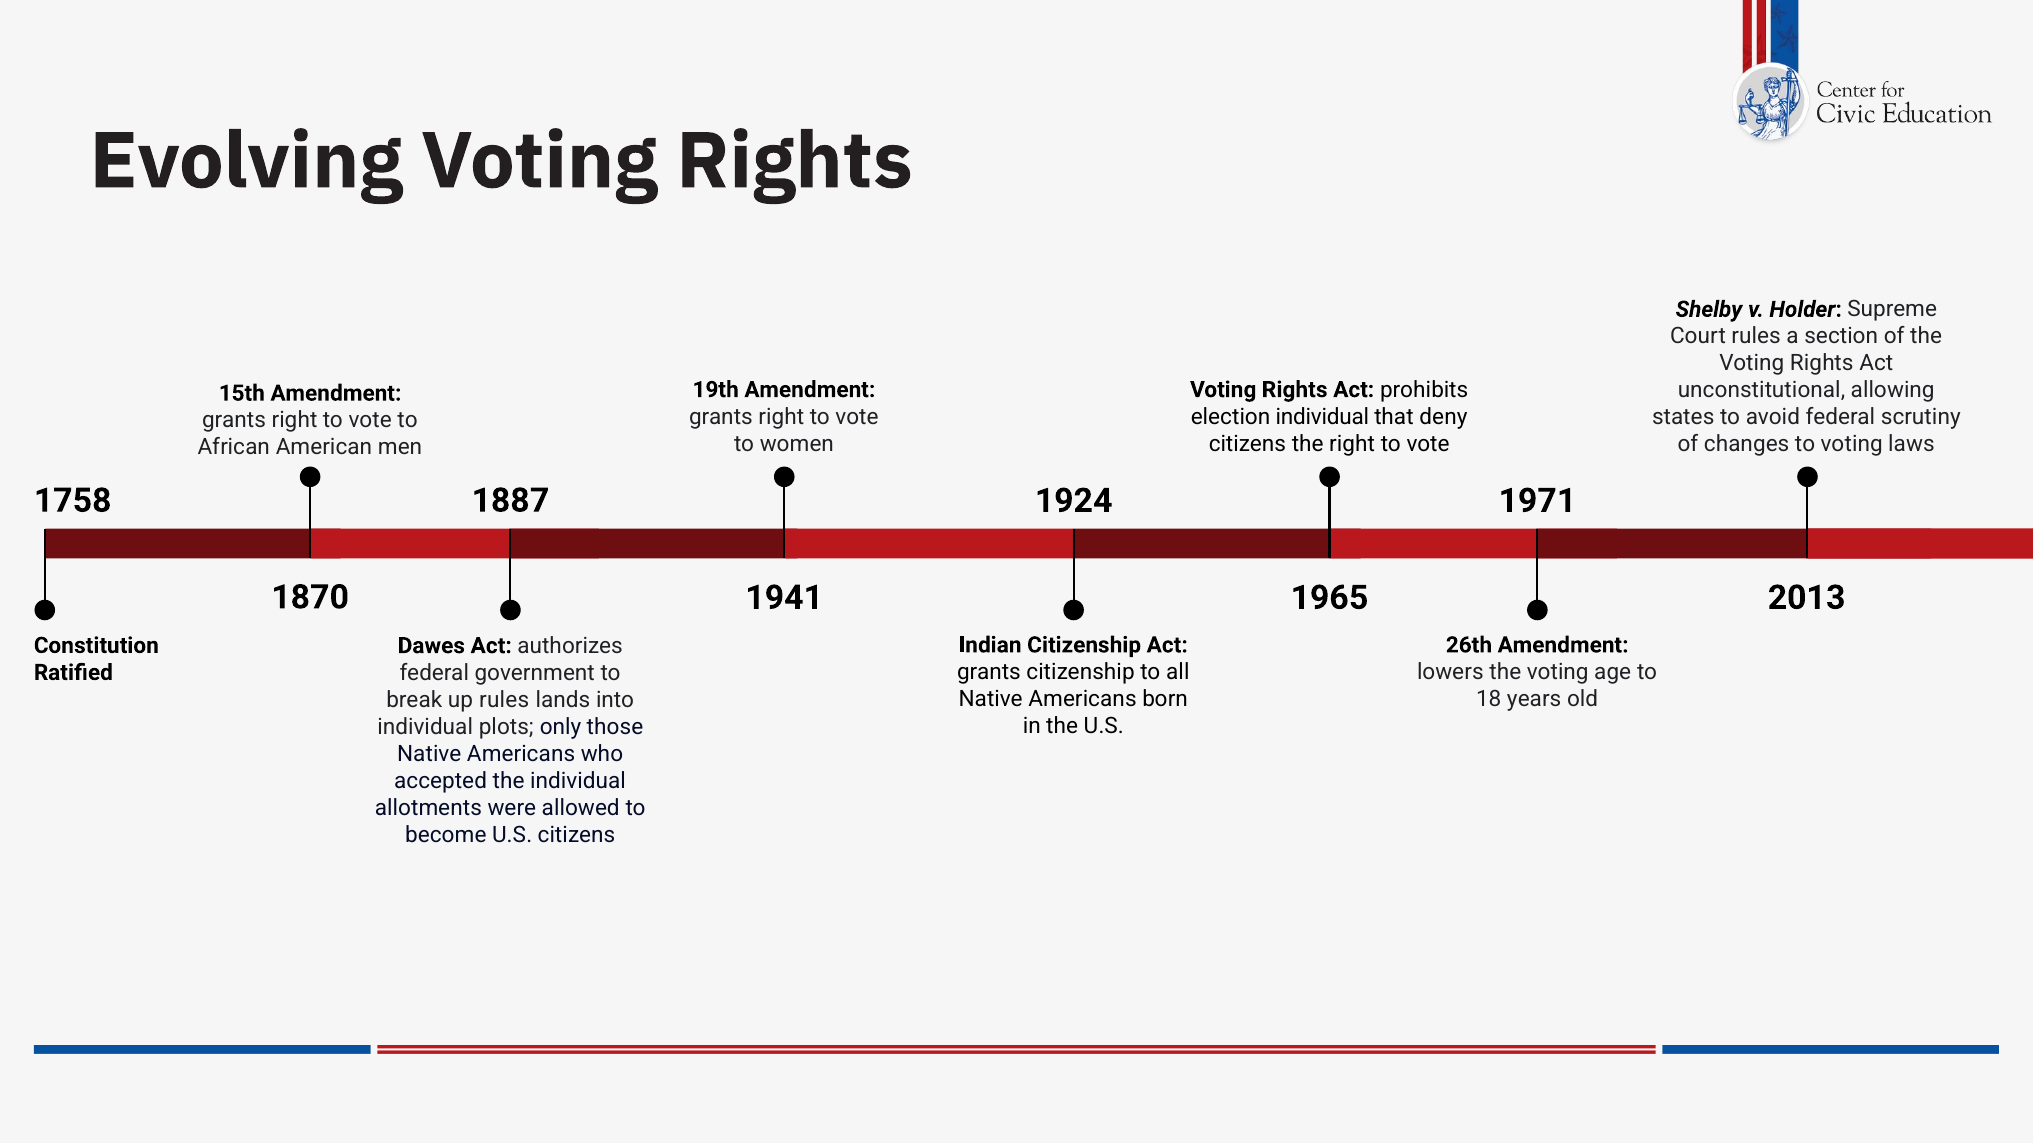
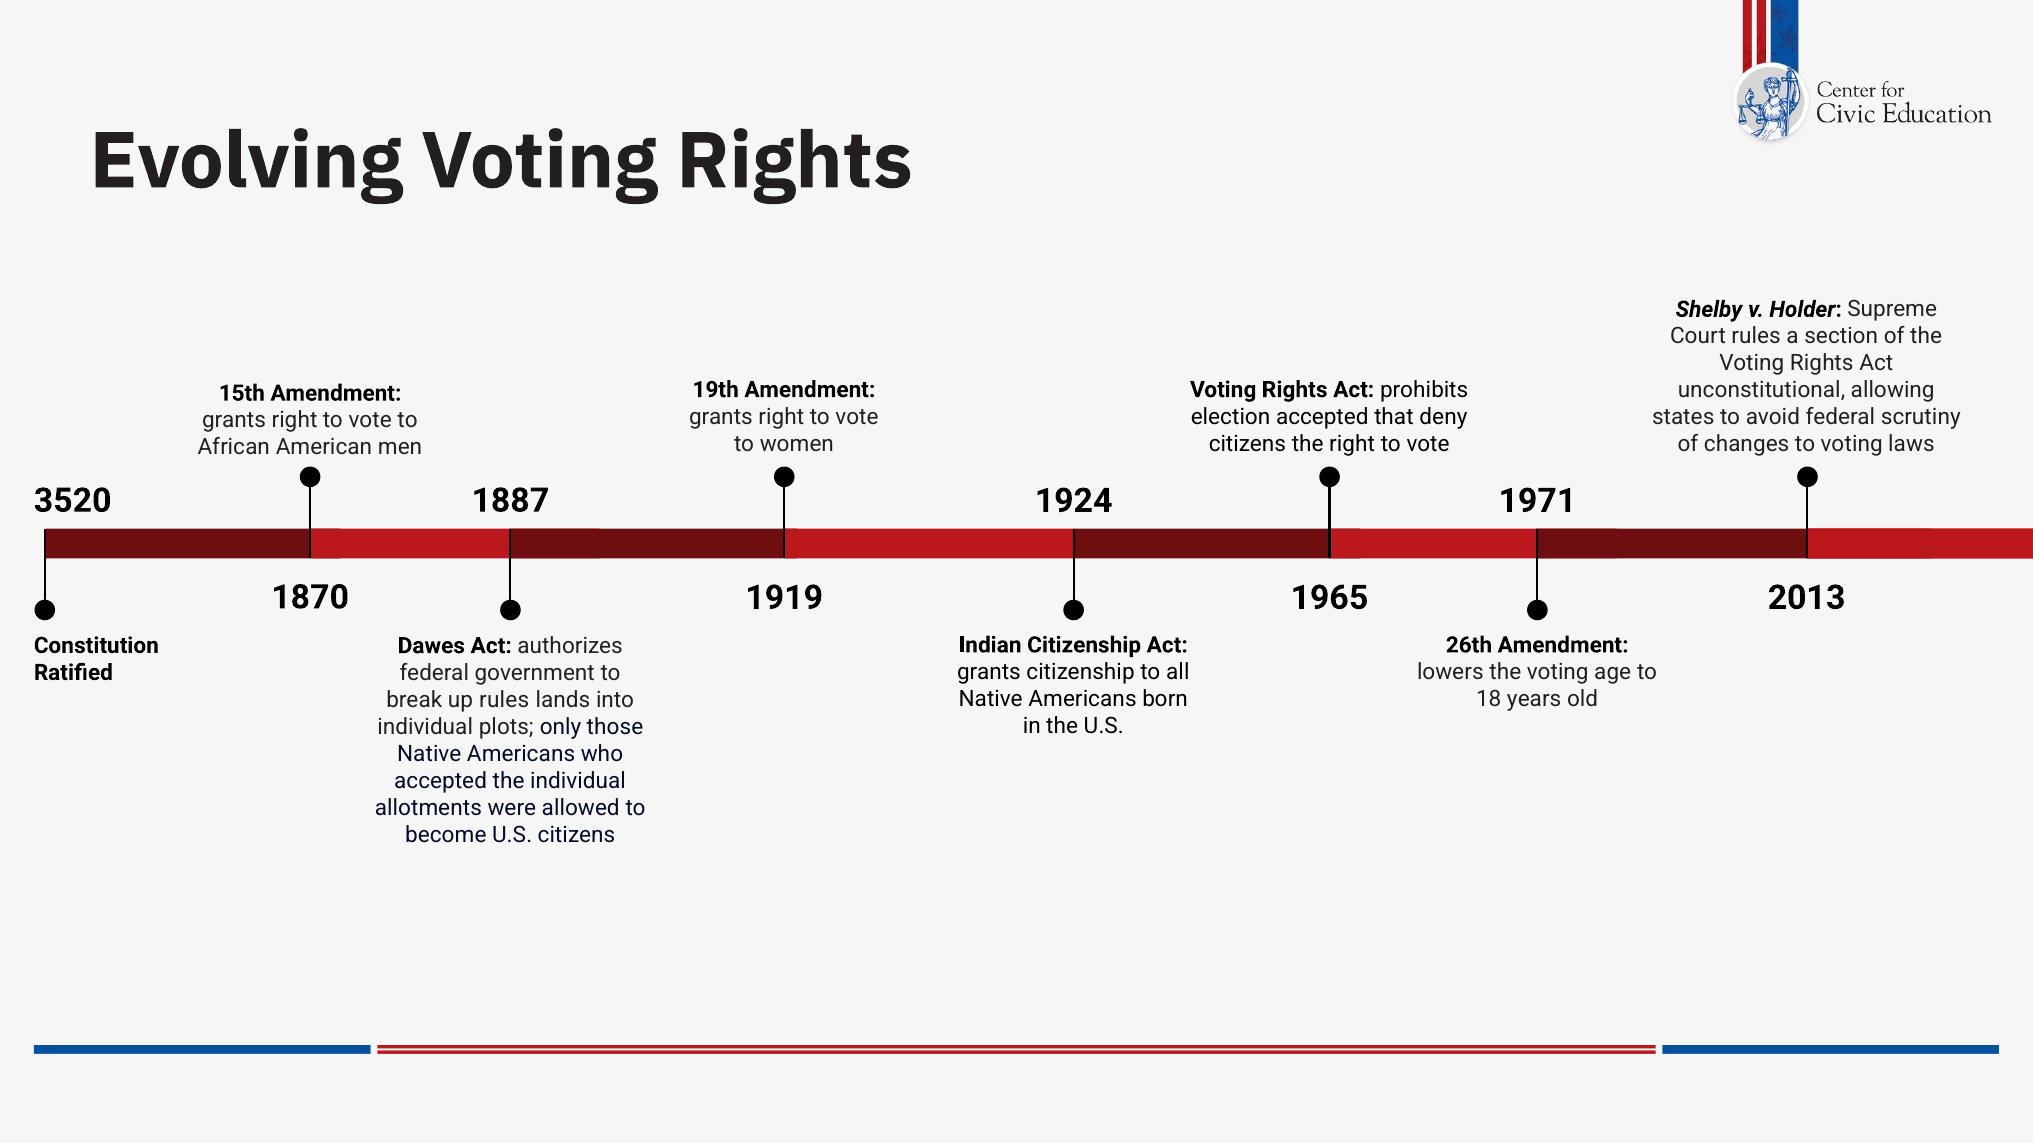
election individual: individual -> accepted (1322, 417)
1758: 1758 -> 3520 (73, 501)
1941: 1941 -> 1919 (784, 598)
